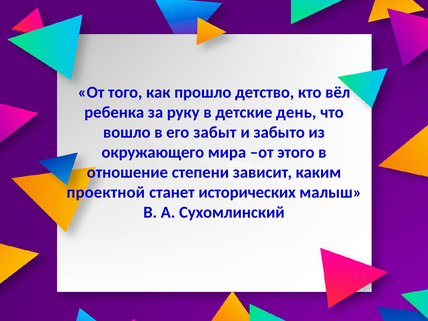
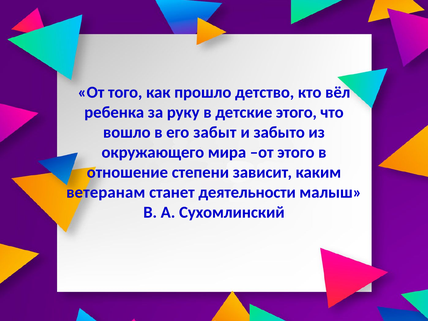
детские день: день -> этого (296, 112)
проектной: проектной -> ветеранам (106, 192)
исторических: исторических -> деятельности (247, 192)
